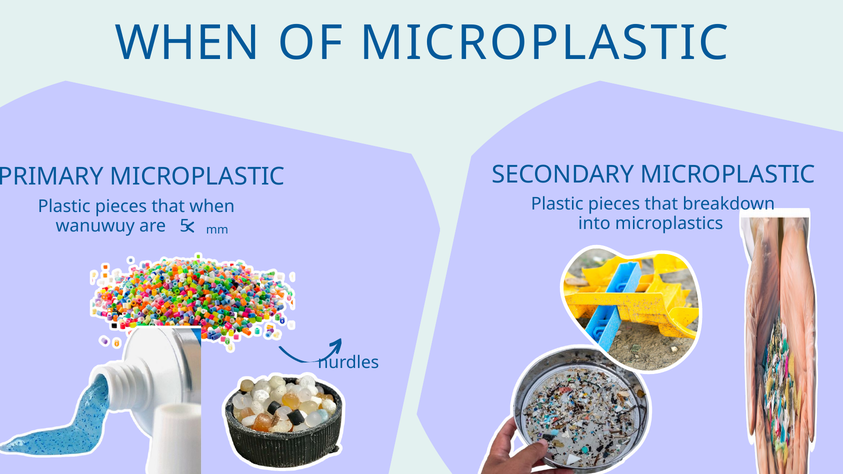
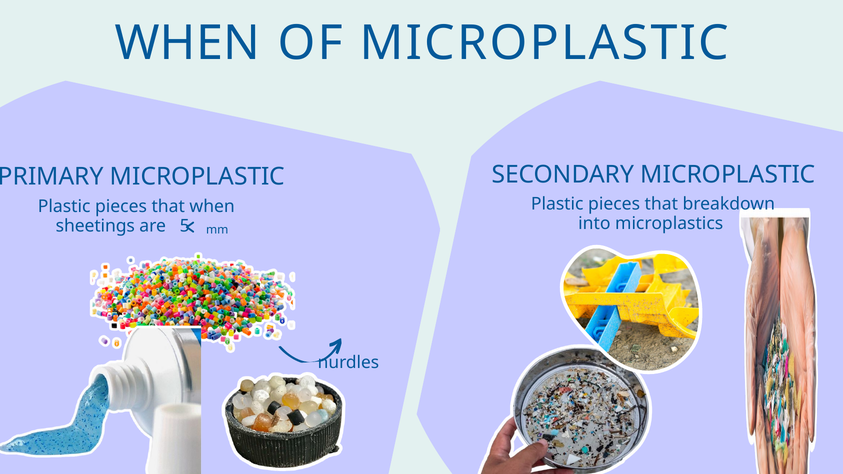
wanuwuy: wanuwuy -> sheetings (95, 226)
